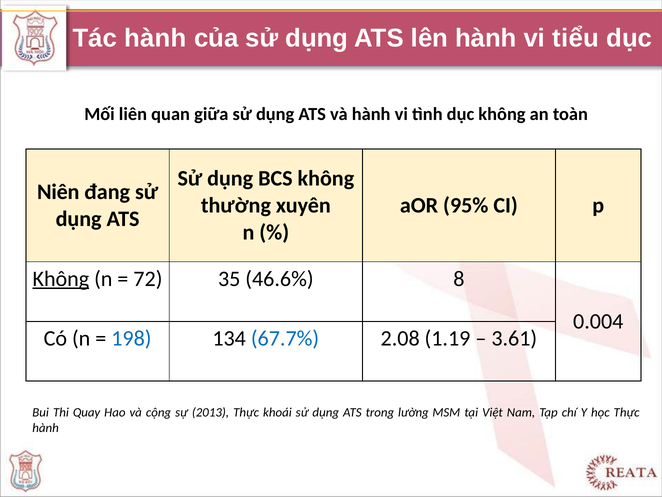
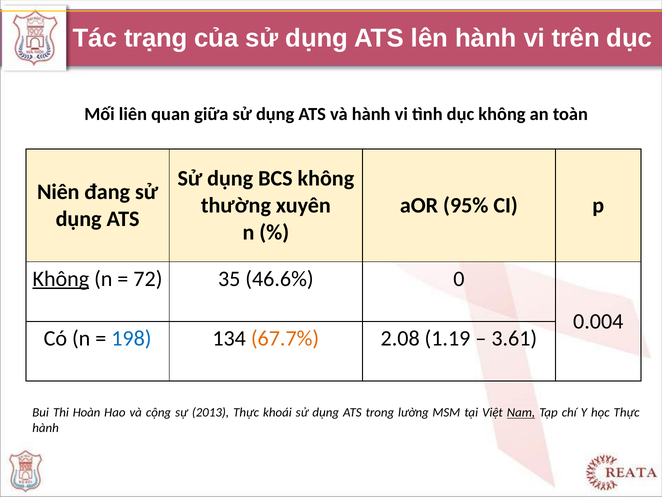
Tác hành: hành -> trạng (156, 38)
tiểu: tiểu -> trên (576, 38)
8: 8 -> 0 (459, 278)
67.7% colour: blue -> orange (285, 338)
Quay: Quay -> Hoàn (87, 412)
Nam underline: none -> present (521, 412)
